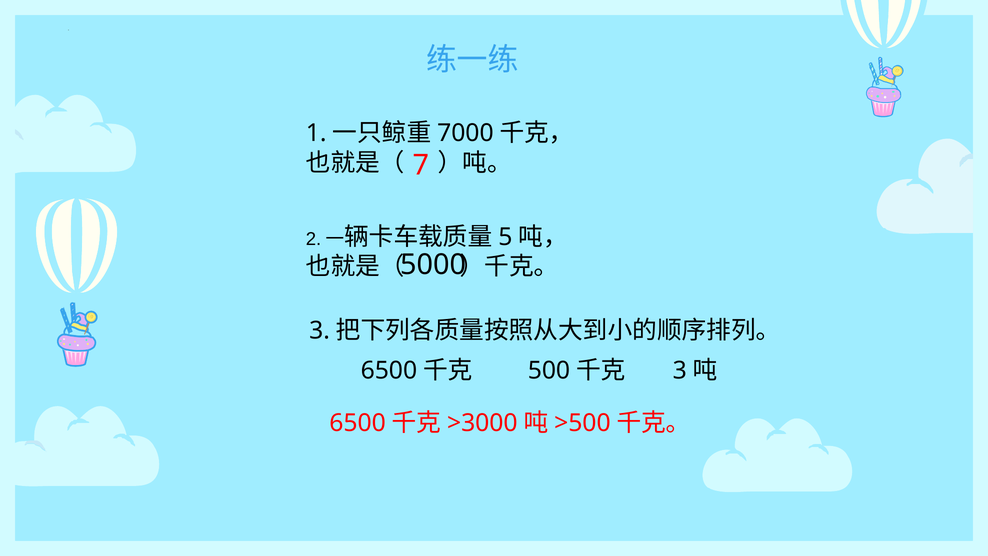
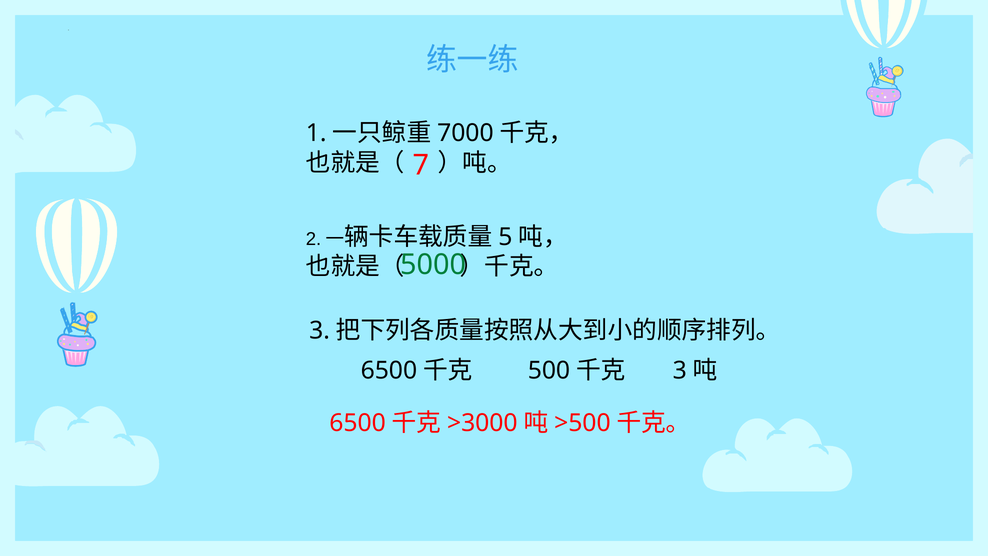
5000 colour: black -> green (433, 264)
